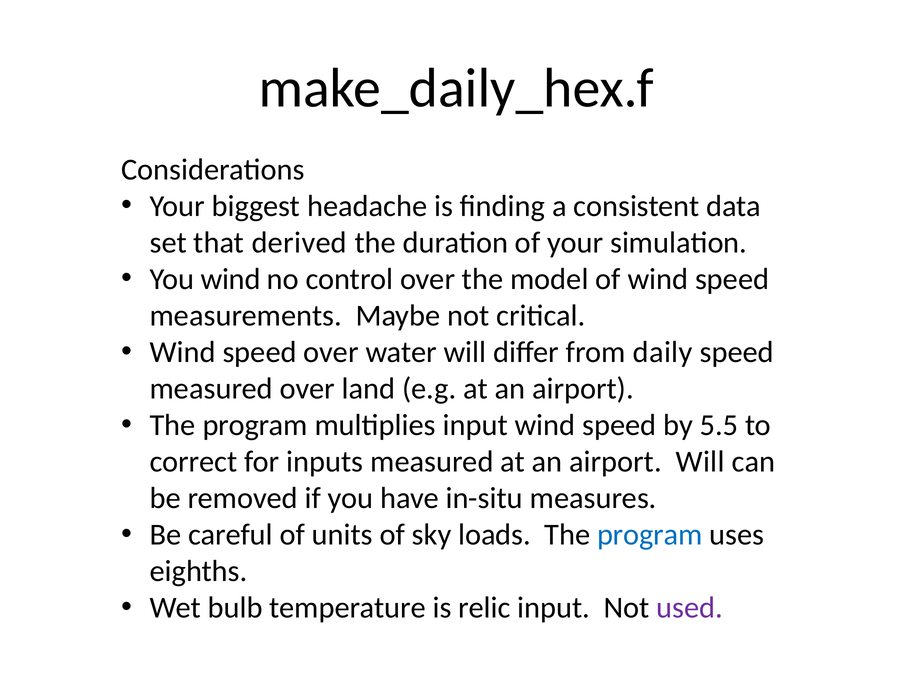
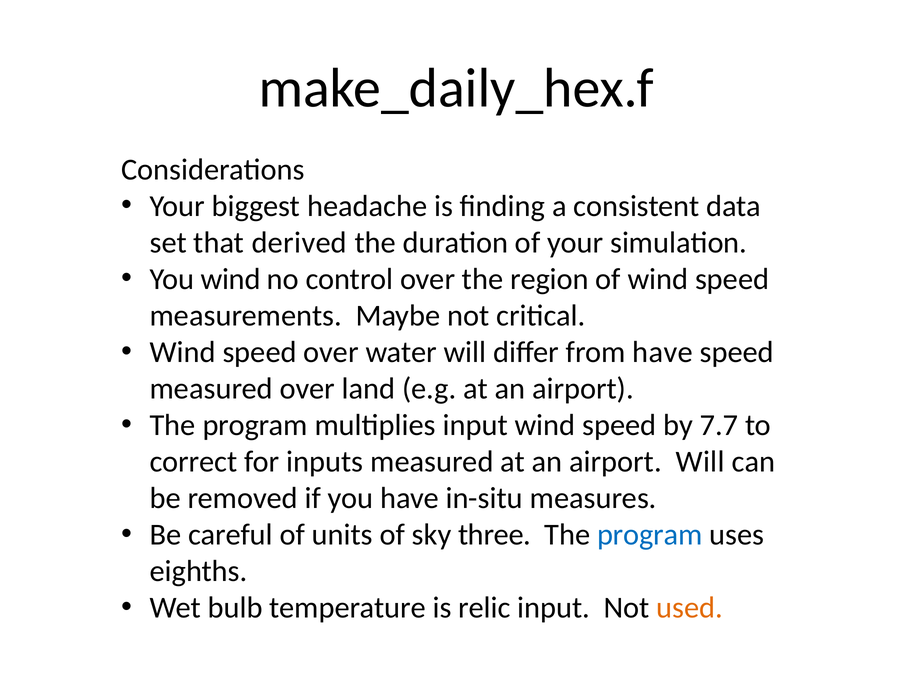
model: model -> region (549, 279)
from daily: daily -> have (663, 352)
5.5: 5.5 -> 7.7 (719, 425)
loads: loads -> three (495, 535)
used colour: purple -> orange (690, 608)
